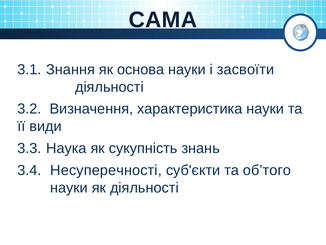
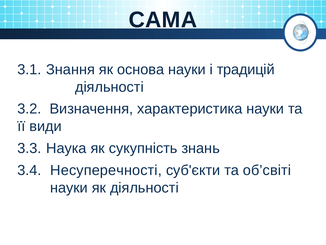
засвоїти: засвоїти -> традицій (246, 69)
об’того: об’того -> об’світі (267, 170)
